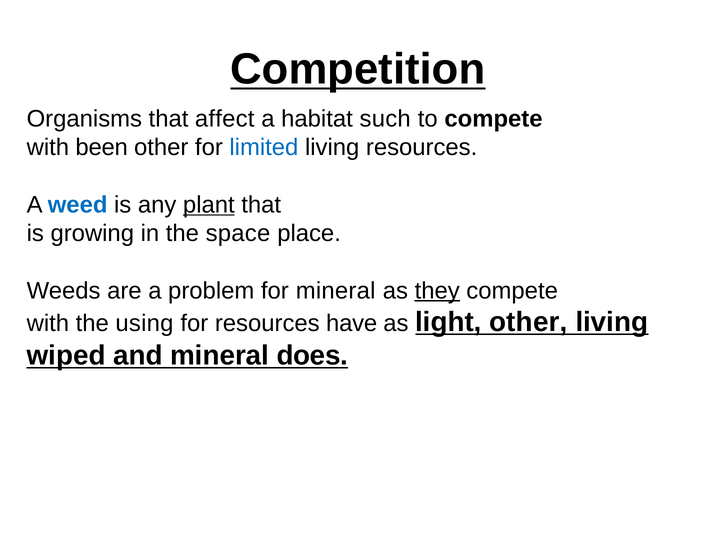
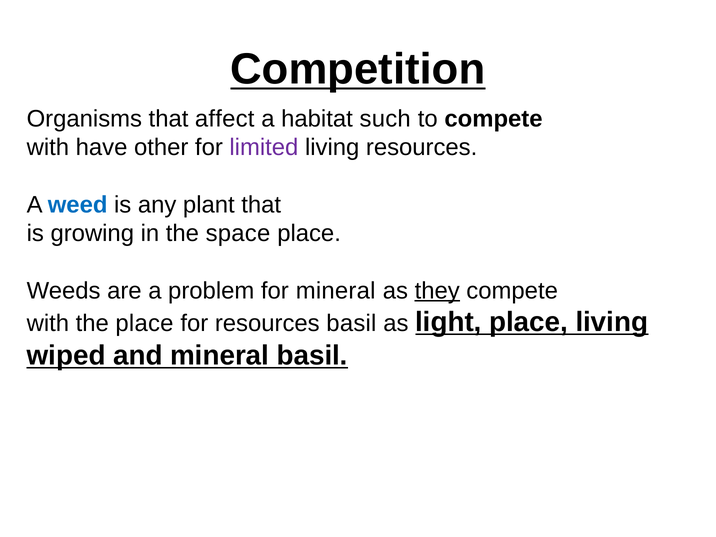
been: been -> have (102, 147)
limited colour: blue -> purple (264, 147)
plant underline: present -> none (209, 205)
the using: using -> place (144, 323)
resources have: have -> basil (351, 323)
light other: other -> place (529, 322)
mineral does: does -> basil (312, 355)
